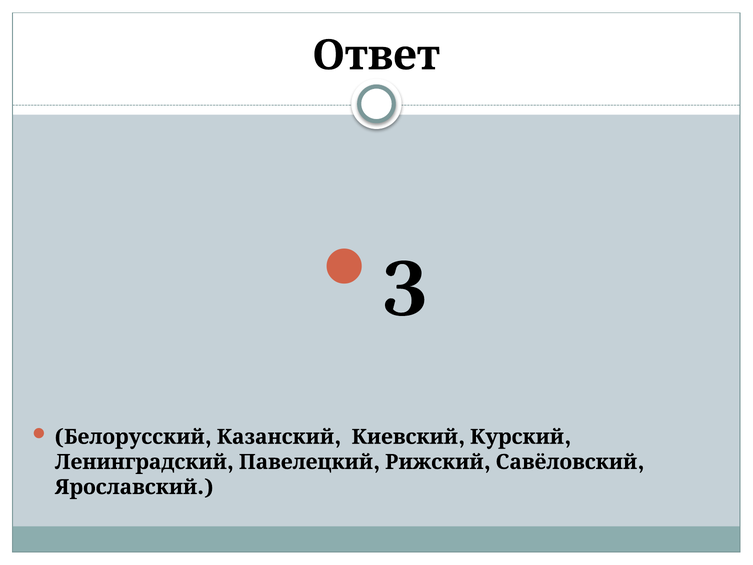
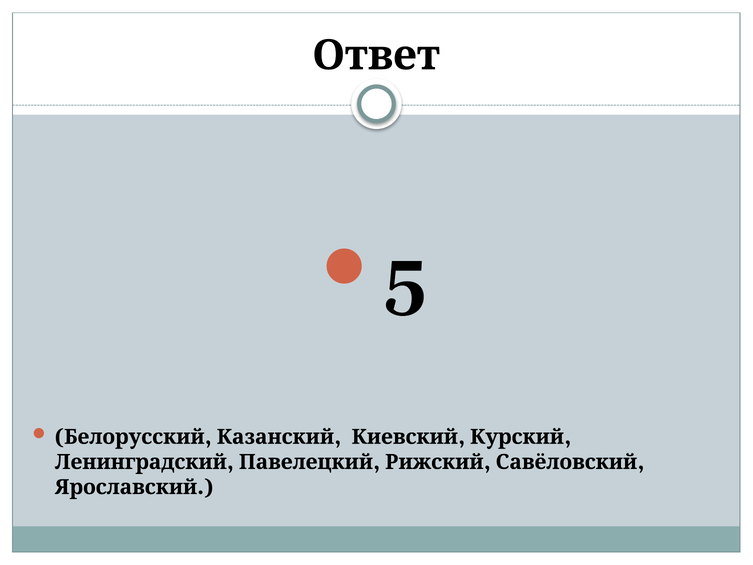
3: 3 -> 5 (405, 279)
